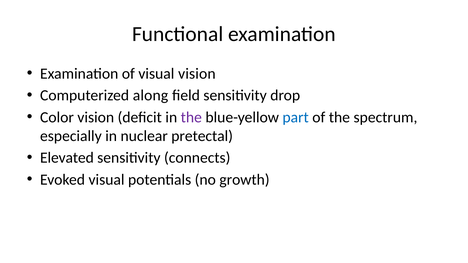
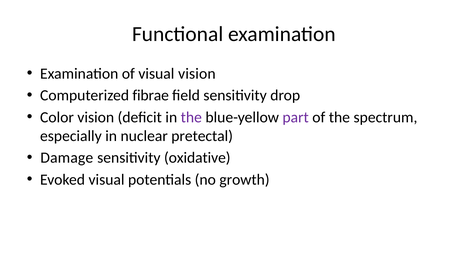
along: along -> fibrae (151, 95)
part colour: blue -> purple (296, 117)
Elevated: Elevated -> Damage (67, 158)
connects: connects -> oxidative (197, 158)
